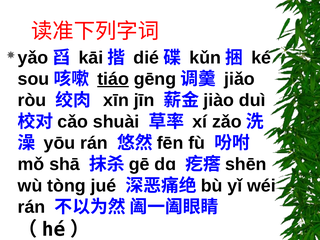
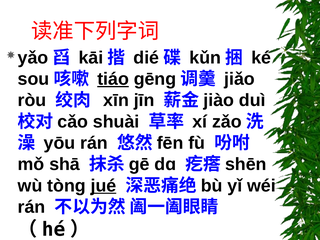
jué underline: none -> present (103, 186)
